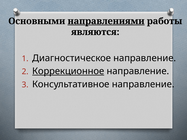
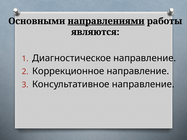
Коррекционное underline: present -> none (68, 71)
